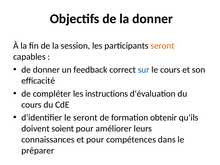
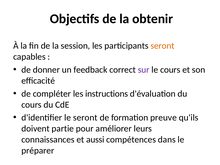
la donner: donner -> obtenir (153, 19)
sur colour: blue -> purple (144, 70)
obtenir: obtenir -> preuve (163, 118)
soient: soient -> partie (63, 129)
et pour: pour -> aussi (95, 140)
